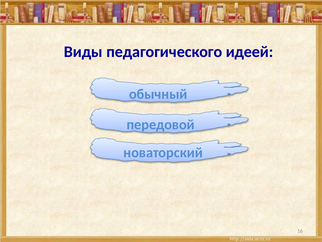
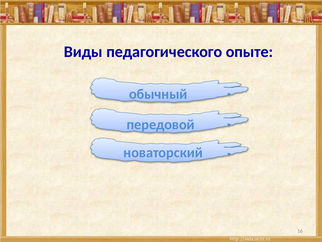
идеей: идеей -> опыте (249, 52)
